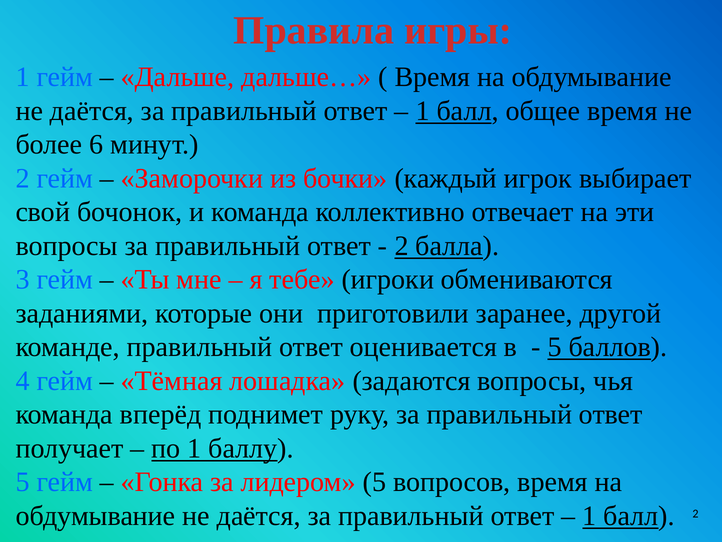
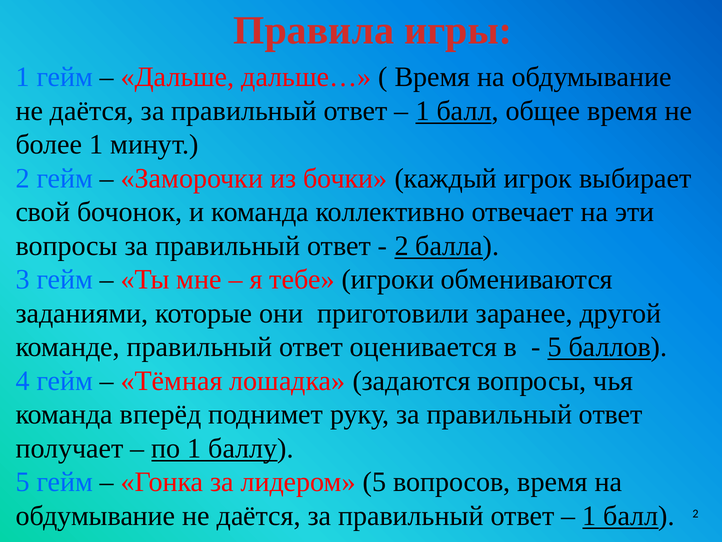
более 6: 6 -> 1 (96, 144)
